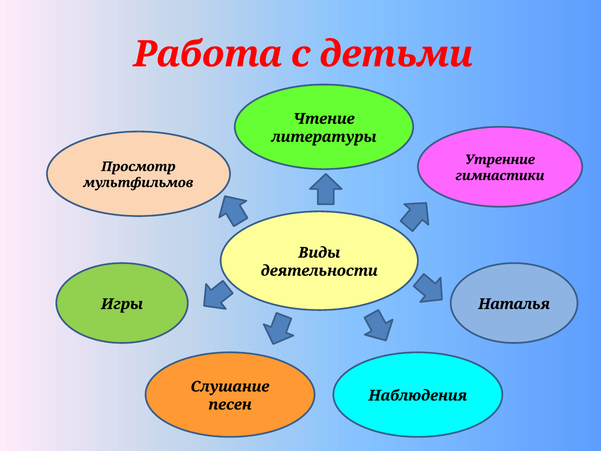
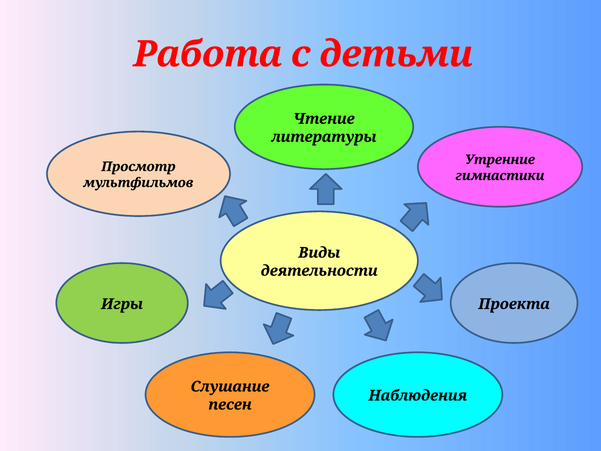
Наталья: Наталья -> Проекта (514, 304)
